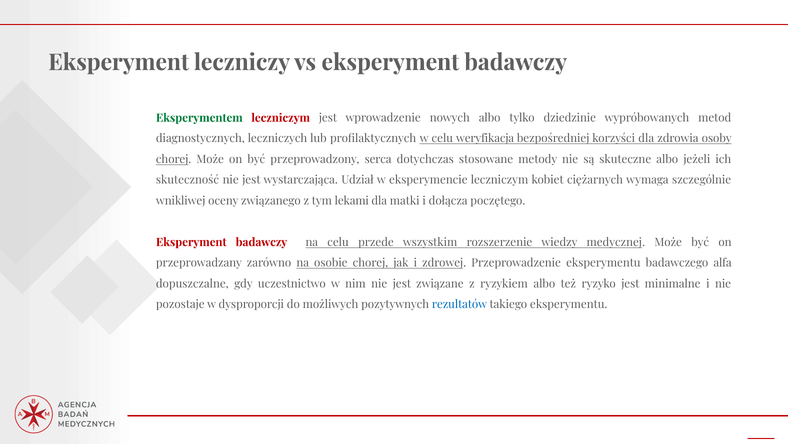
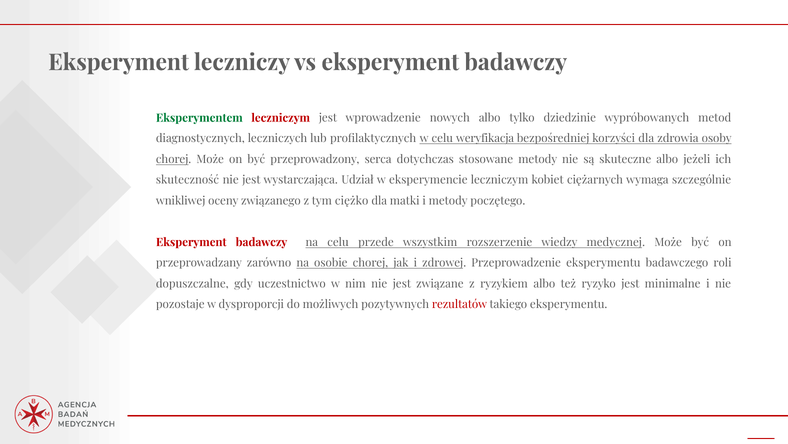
lekami: lekami -> ciężko (352, 201)
i dołącza: dołącza -> metody (448, 201)
alfa: alfa -> roli (722, 263)
rezultatów colour: blue -> red (459, 304)
